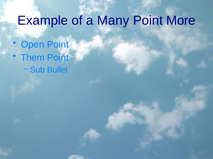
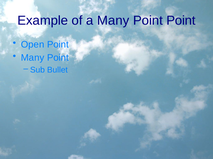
Point More: More -> Point (181, 21)
Them: Them -> Many (33, 58)
